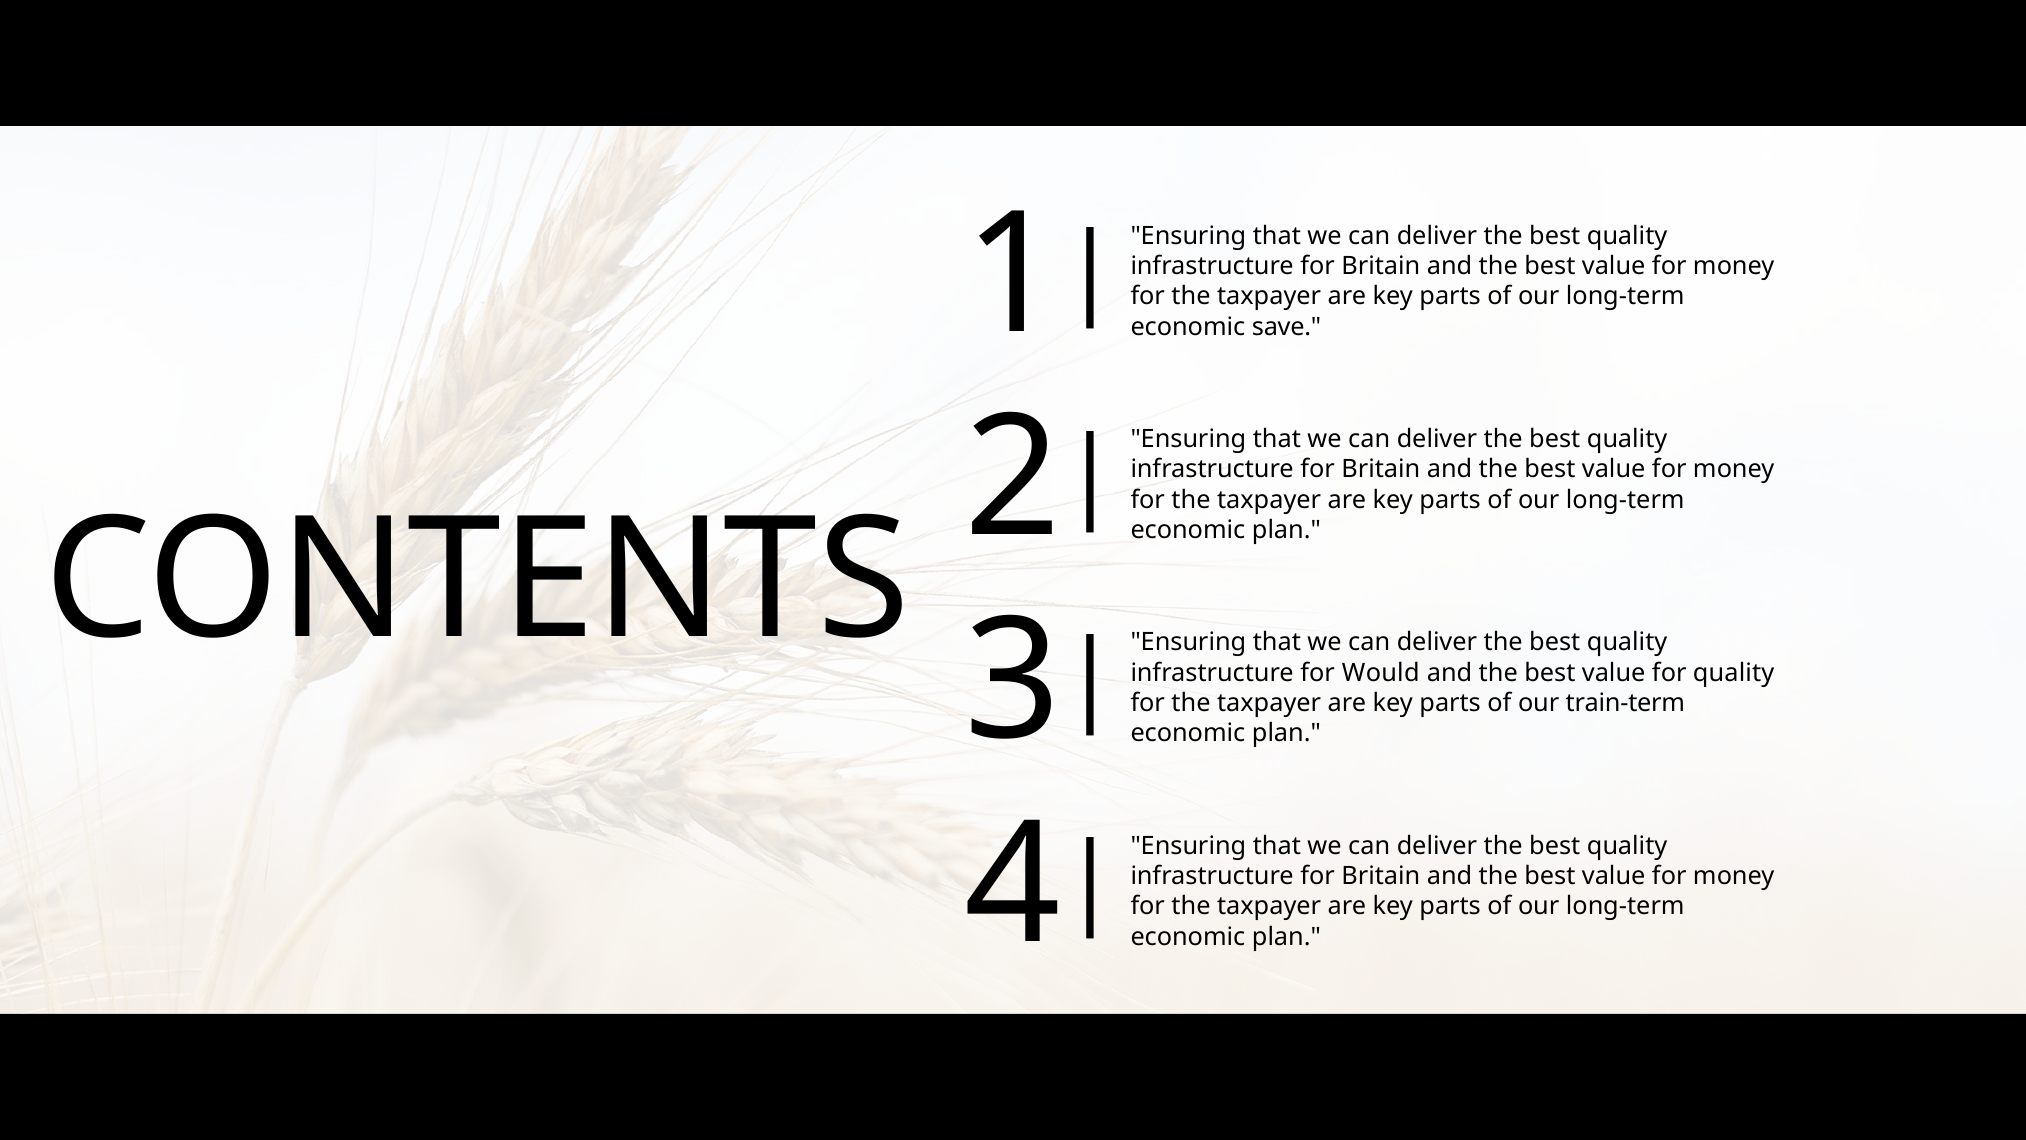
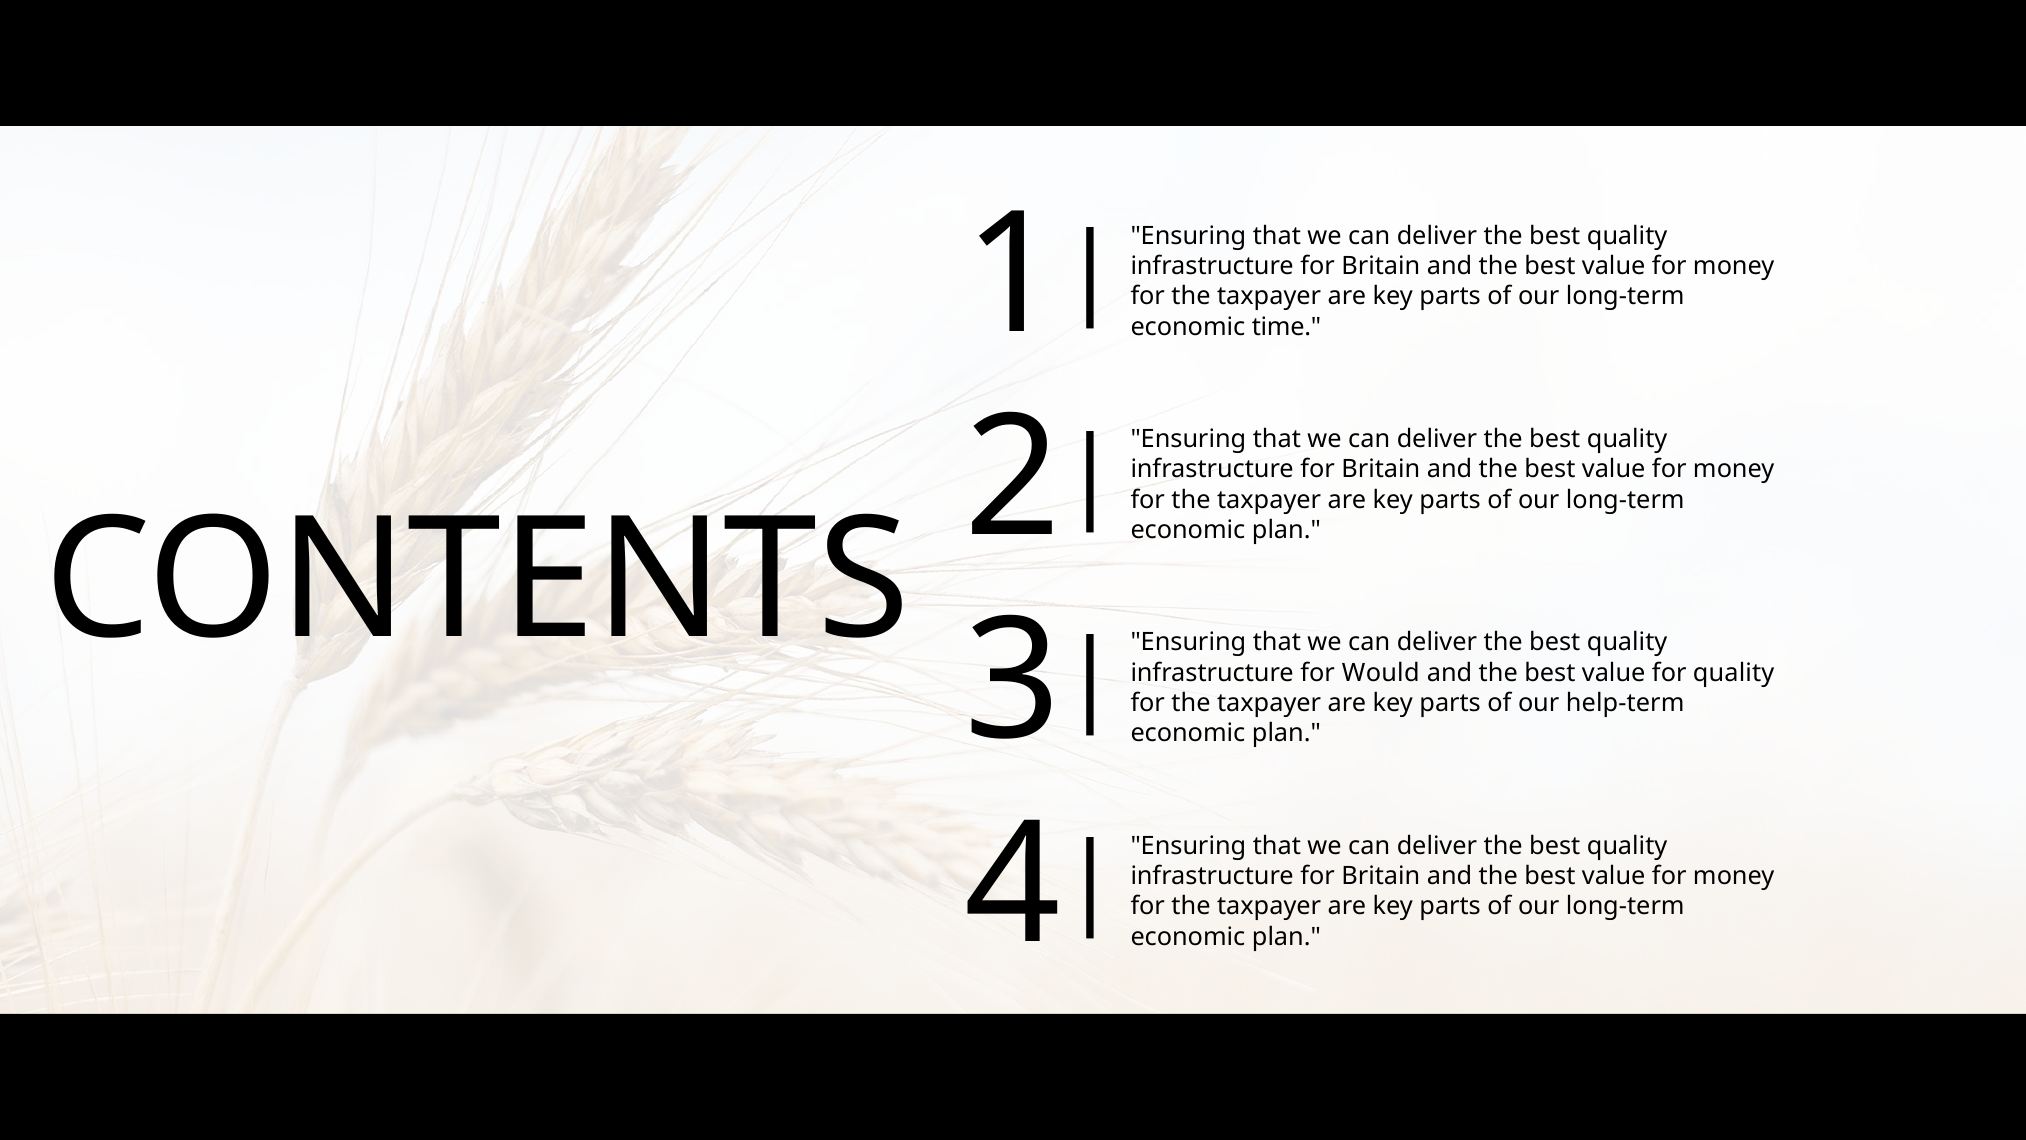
save: save -> time (1287, 327)
train-term: train-term -> help-term (1625, 703)
